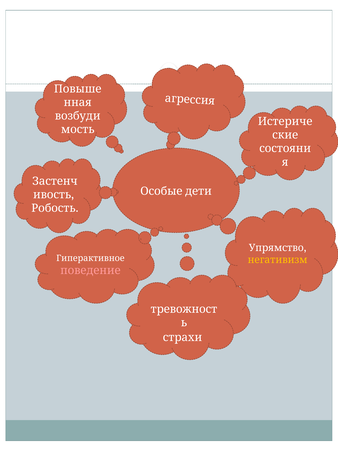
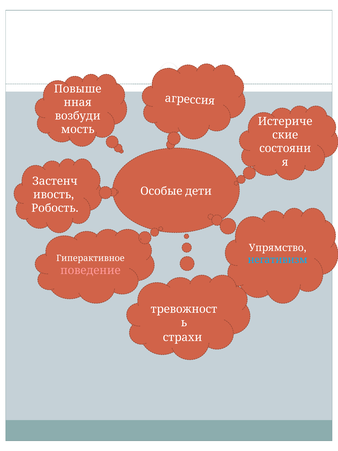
негативизм colour: yellow -> light blue (278, 260)
